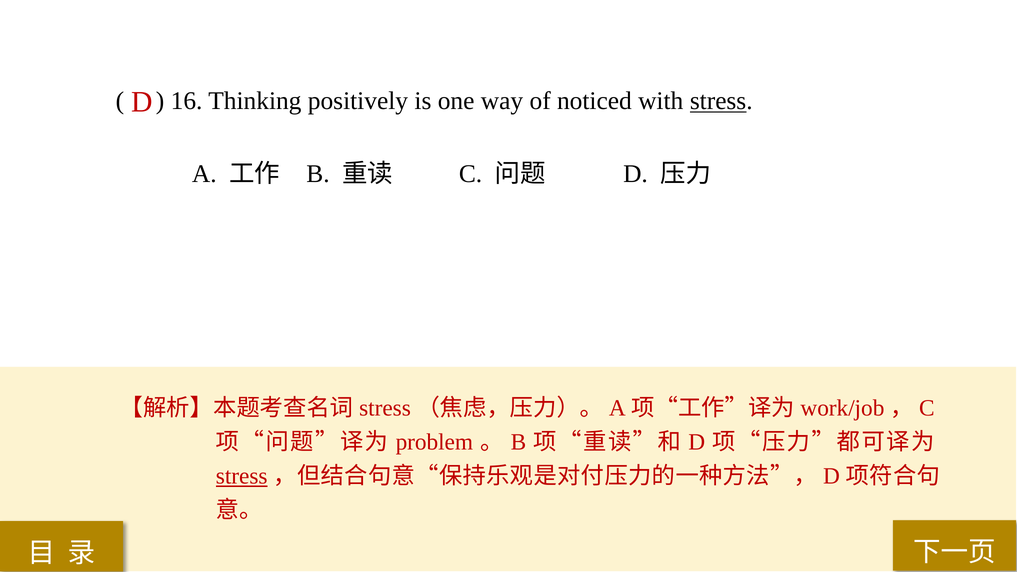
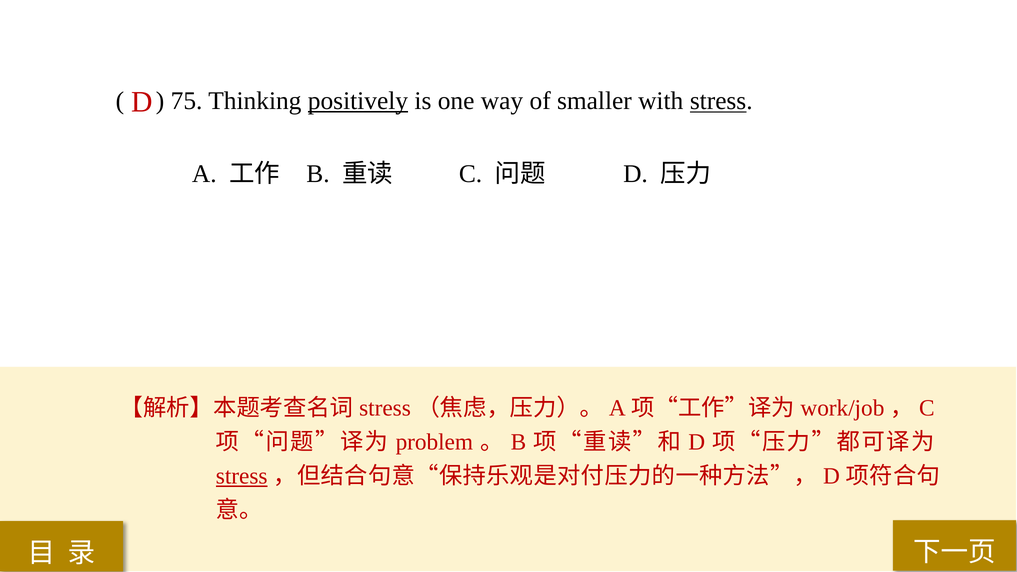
16: 16 -> 75 (187, 101)
positively underline: none -> present (358, 101)
noticed: noticed -> smaller (594, 101)
